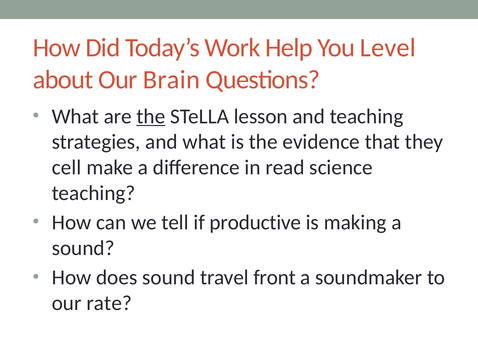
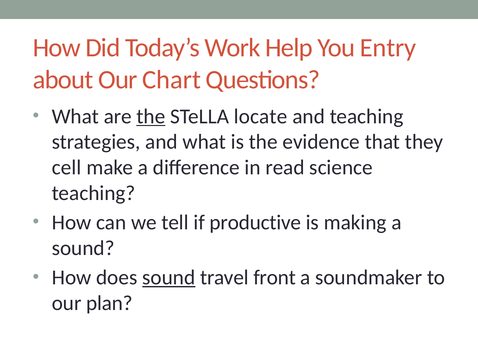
Level: Level -> Entry (388, 48)
Brain: Brain -> Chart (172, 80)
lesson: lesson -> locate (261, 116)
sound underline: none -> present (169, 277)
rate: rate -> plan (109, 303)
